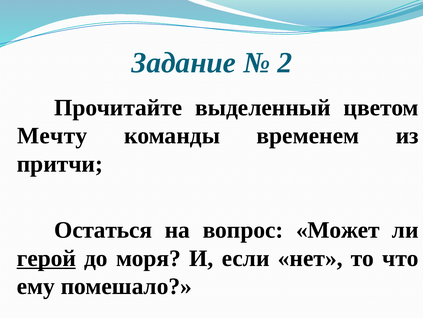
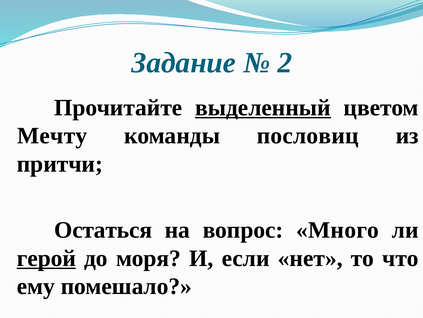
выделенный underline: none -> present (263, 107)
временем: временем -> пословиц (308, 136)
Может: Может -> Много (338, 229)
